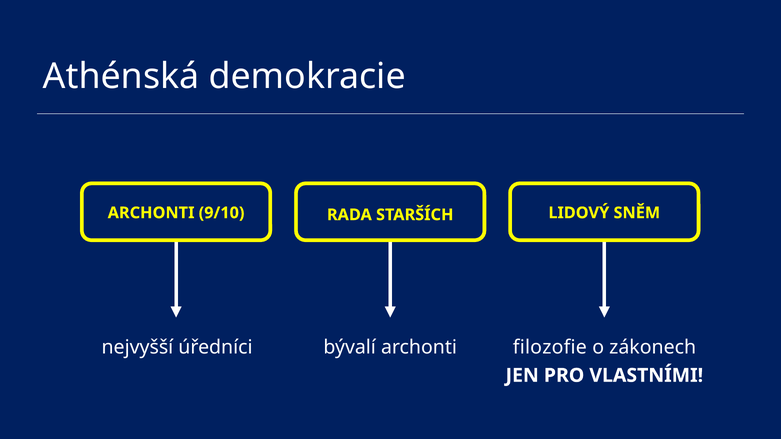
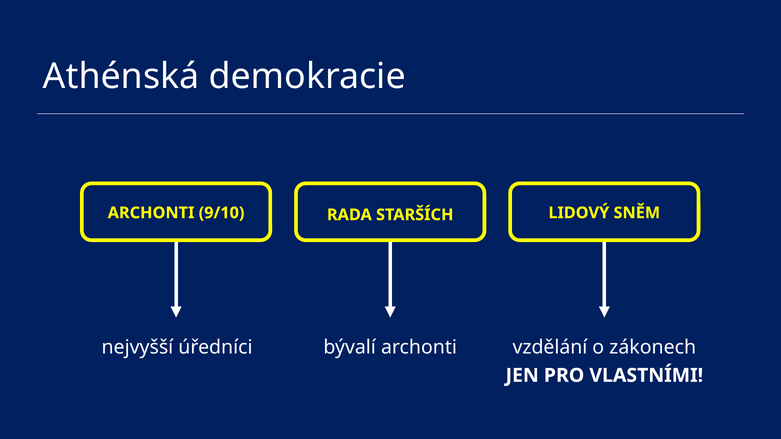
filozofie: filozofie -> vzdělání (550, 347)
